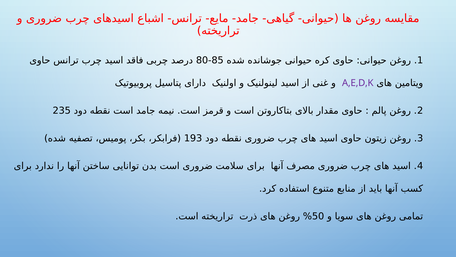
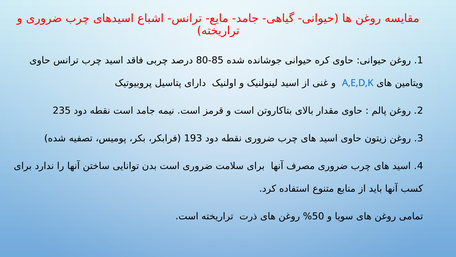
A,E,D,K colour: purple -> blue (358, 83)
